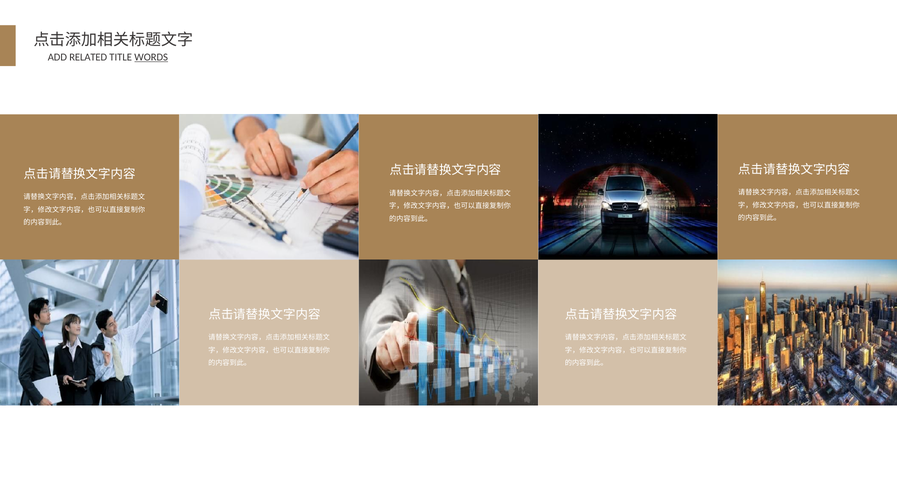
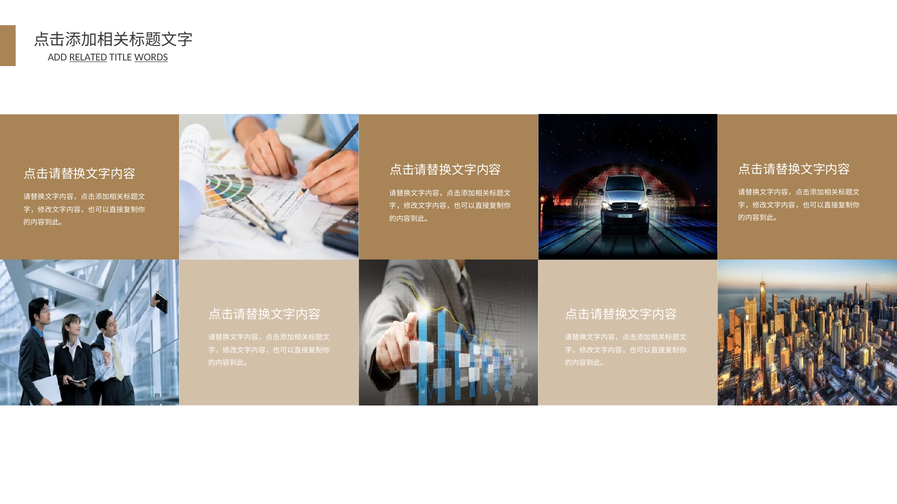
RELATED underline: none -> present (88, 57)
